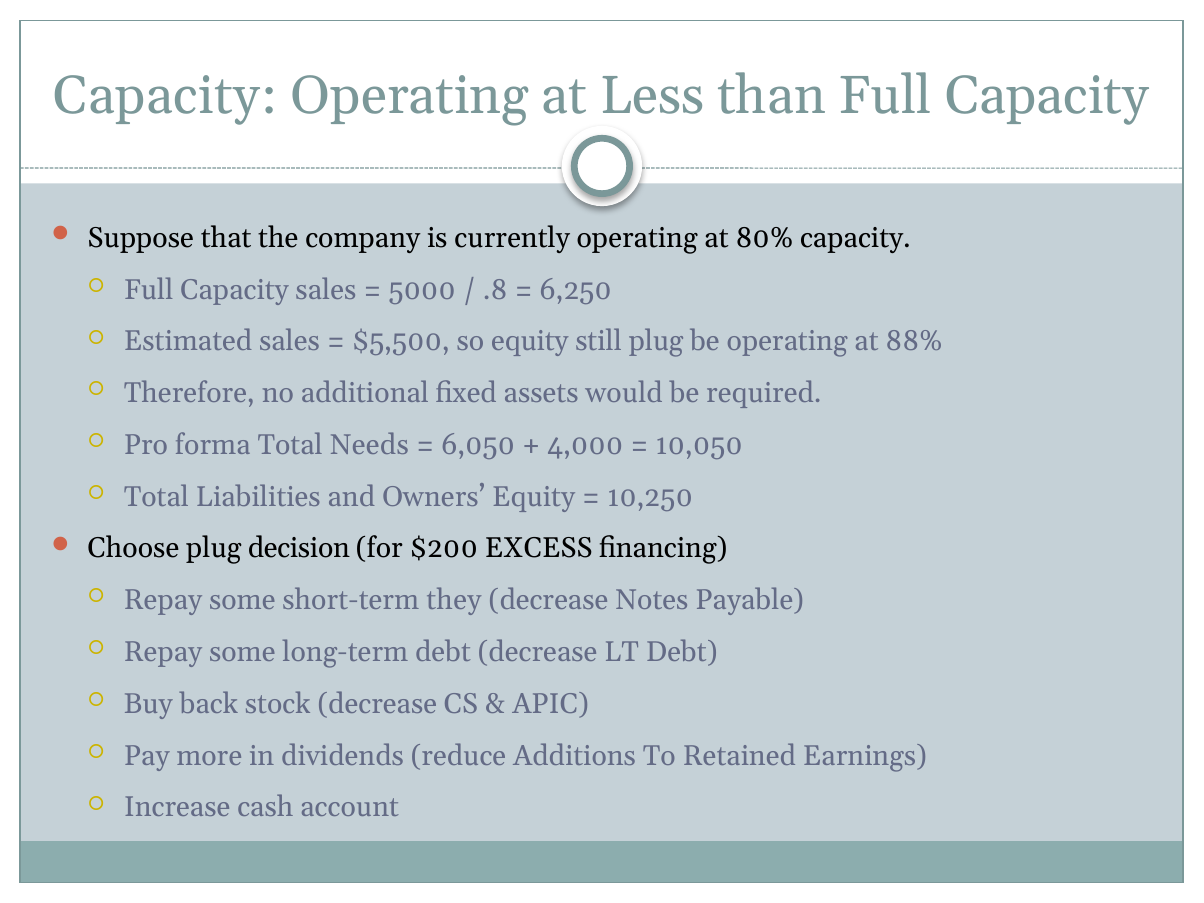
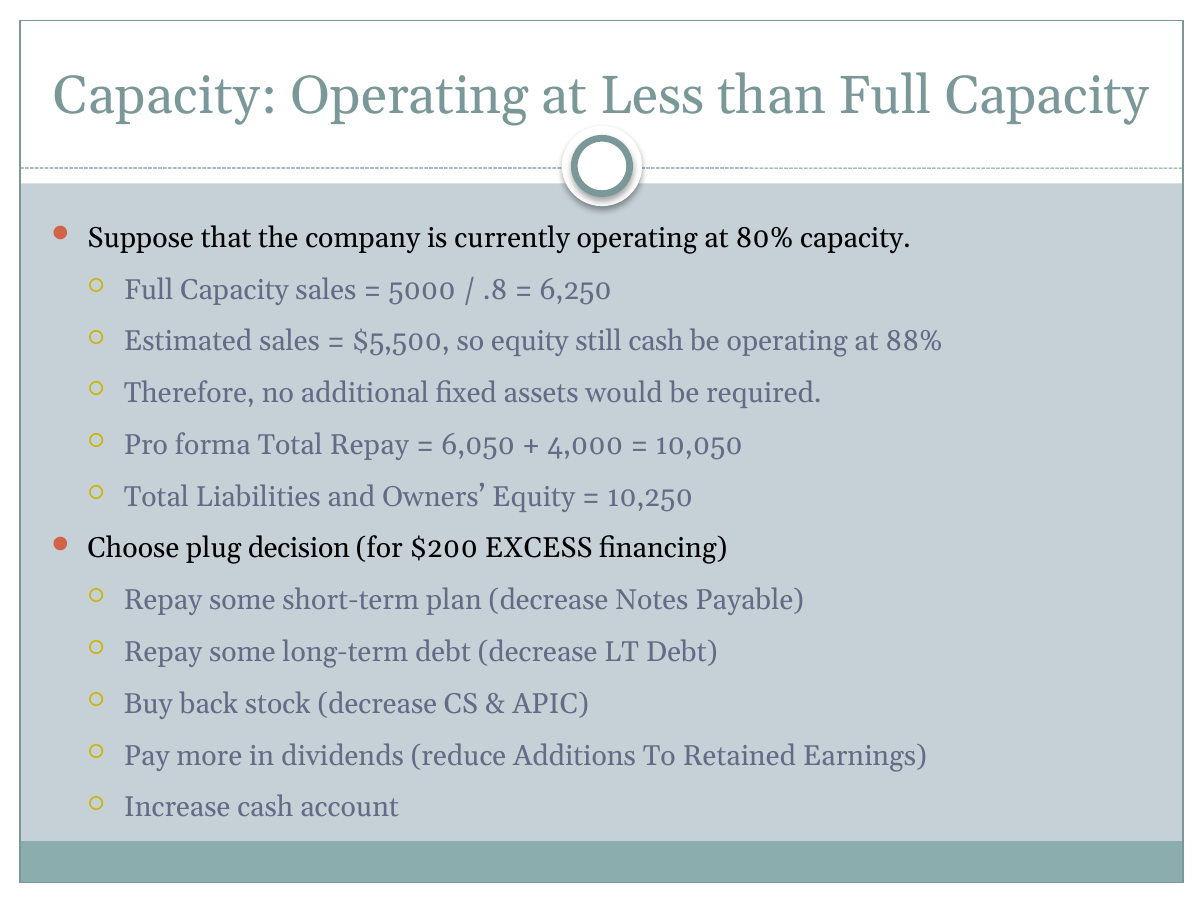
still plug: plug -> cash (656, 342)
Total Needs: Needs -> Repay (369, 445)
they: they -> plan (454, 600)
